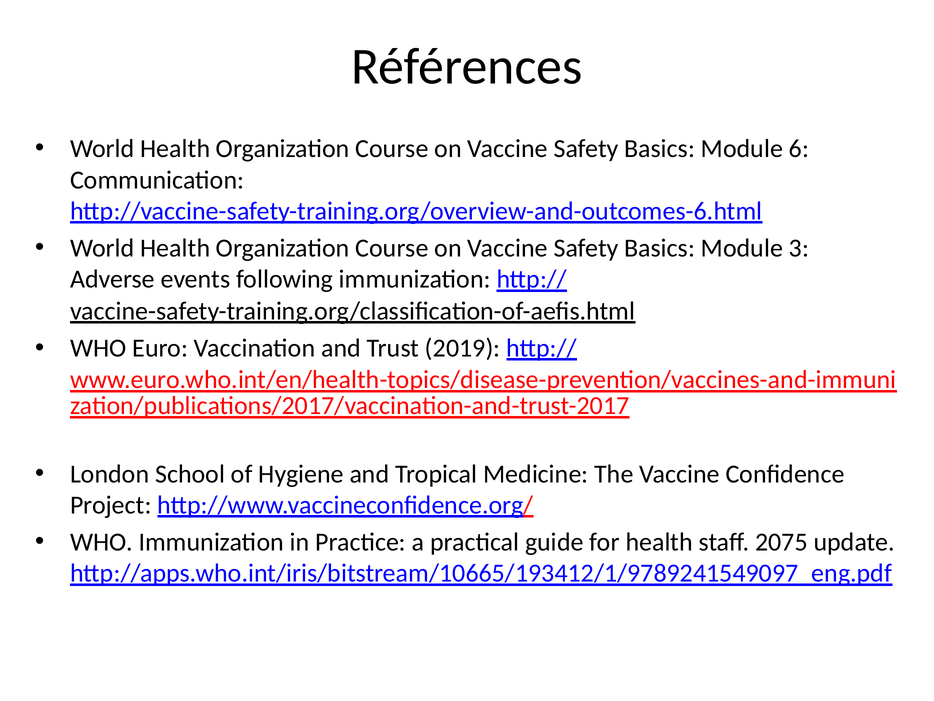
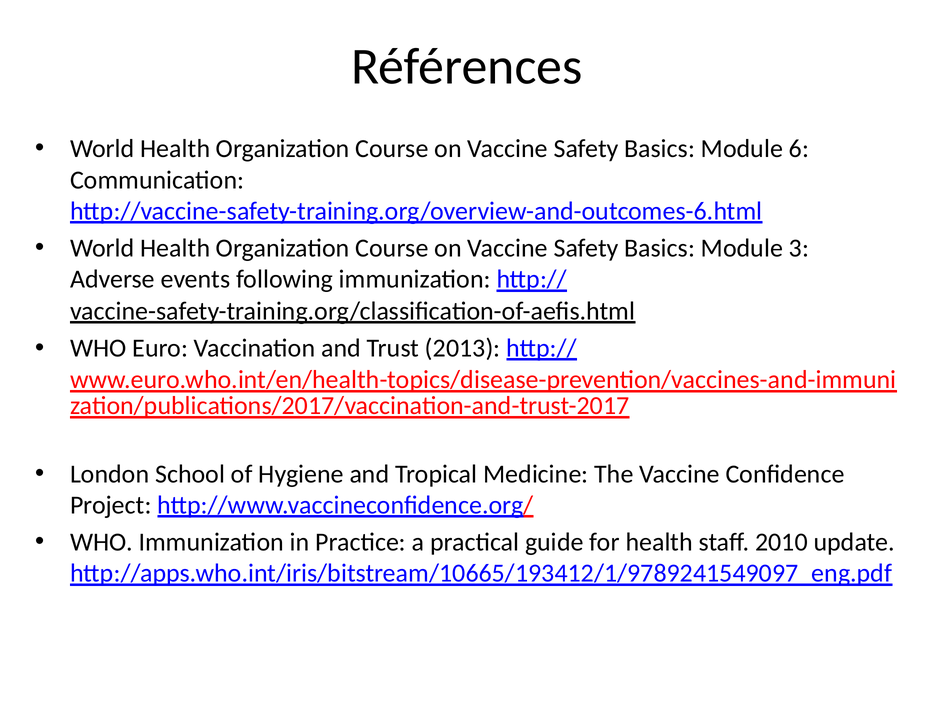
2019: 2019 -> 2013 (463, 348)
2075: 2075 -> 2010 (781, 542)
